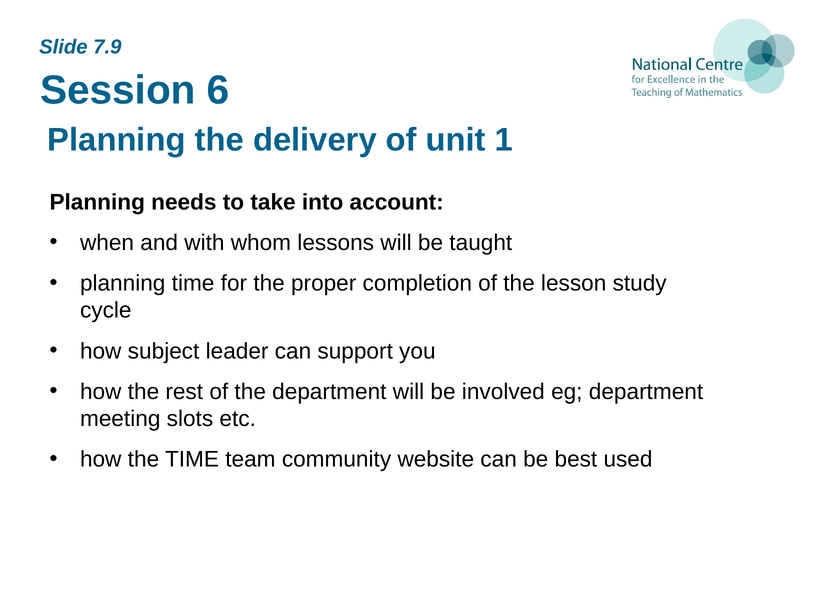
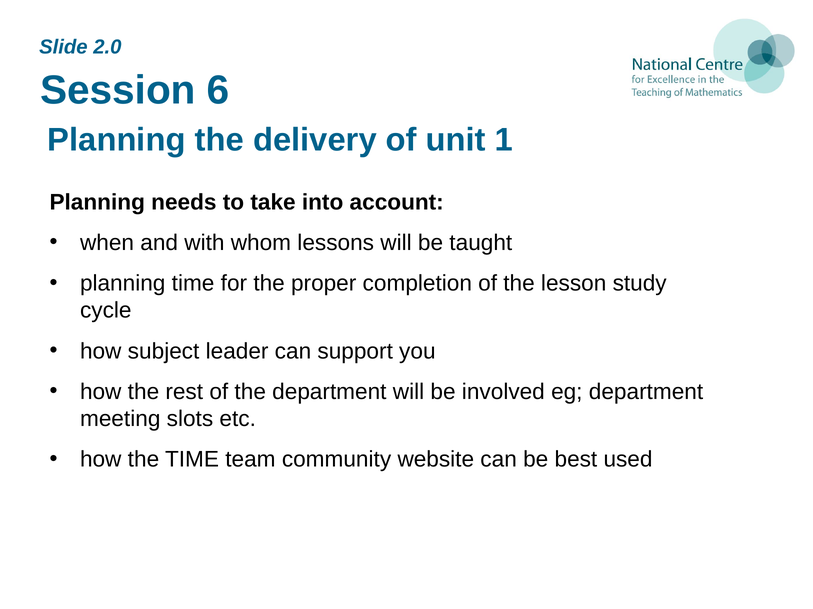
7.9: 7.9 -> 2.0 (107, 47)
